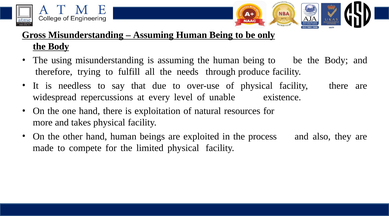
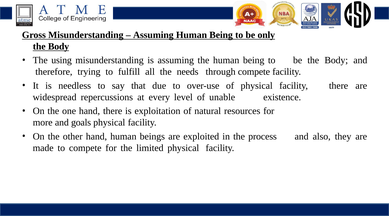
through produce: produce -> compete (254, 72)
takes: takes -> goals (81, 123)
